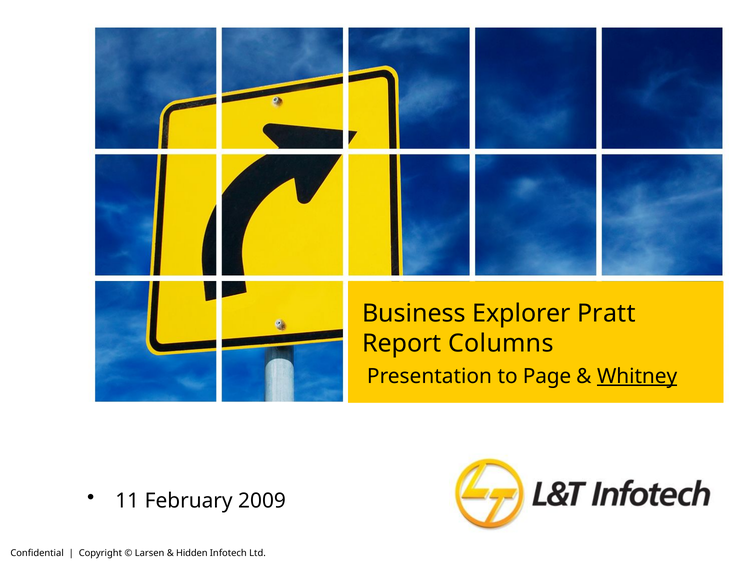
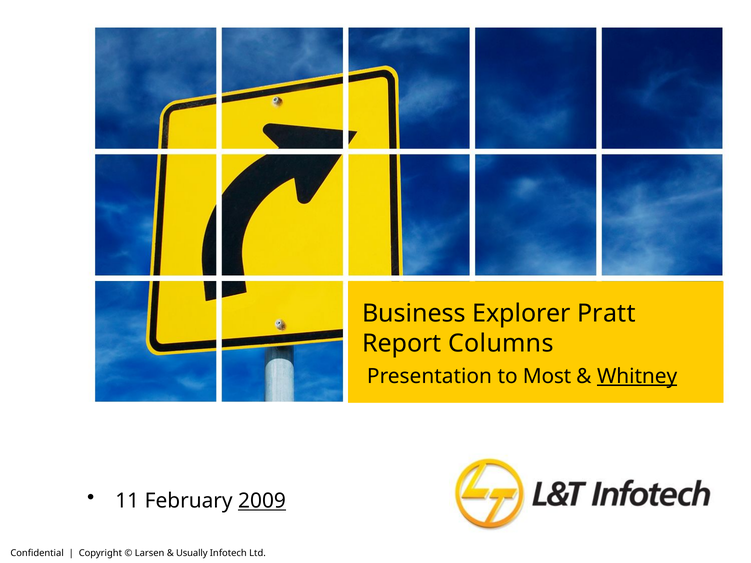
Page: Page -> Most (547, 376)
2009 underline: none -> present (262, 501)
Hidden: Hidden -> Usually (192, 553)
